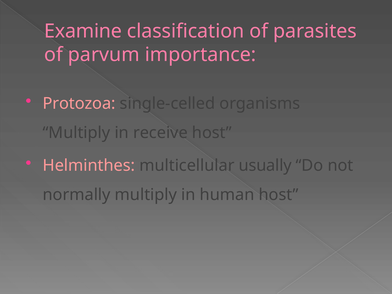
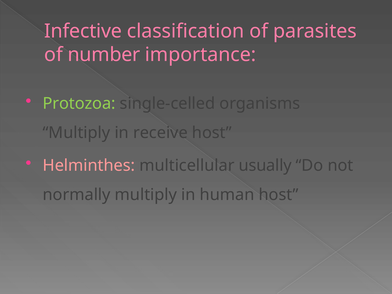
Examine: Examine -> Infective (83, 31)
parvum: parvum -> number (104, 55)
Protozoa colour: pink -> light green (79, 103)
